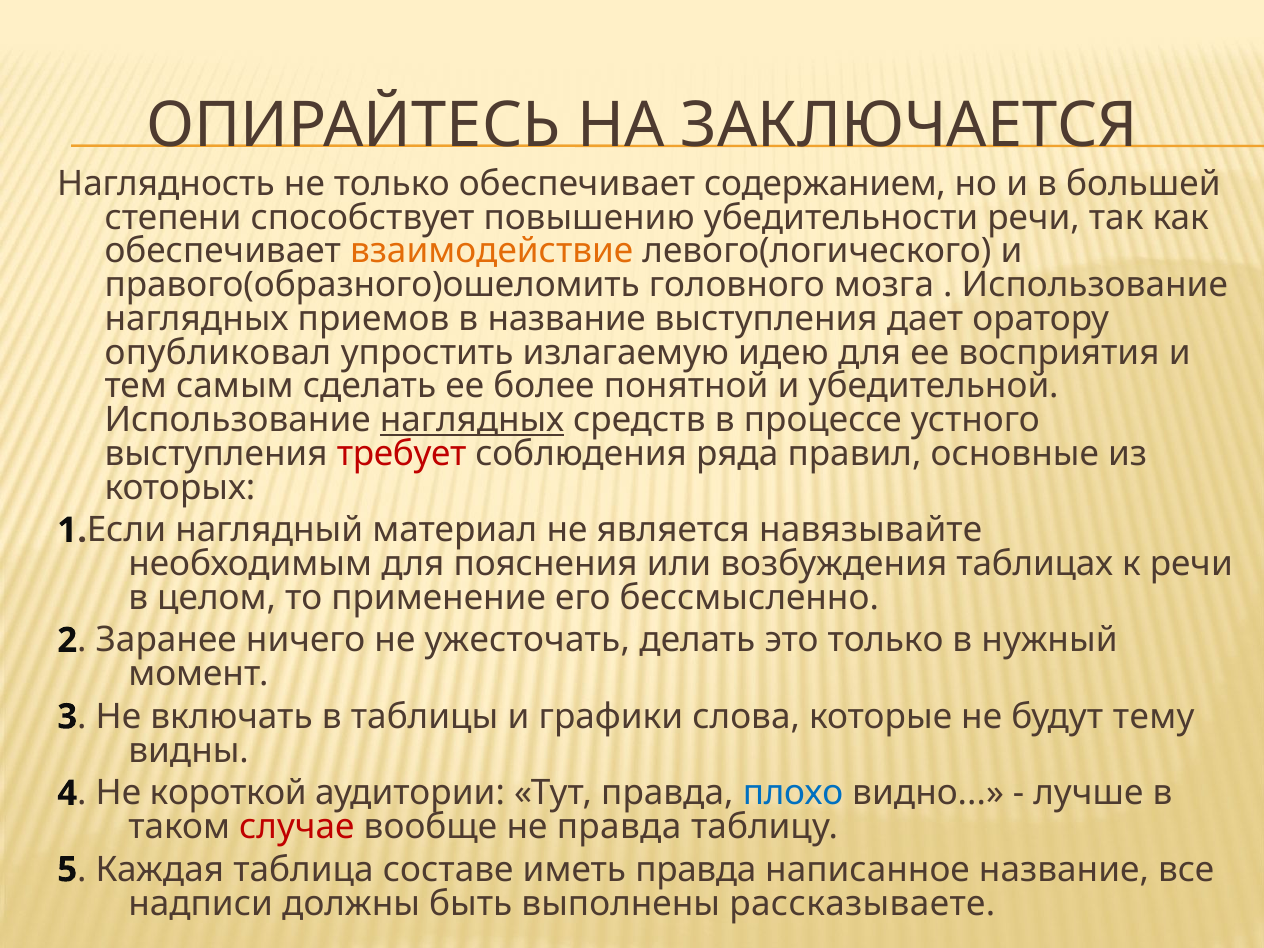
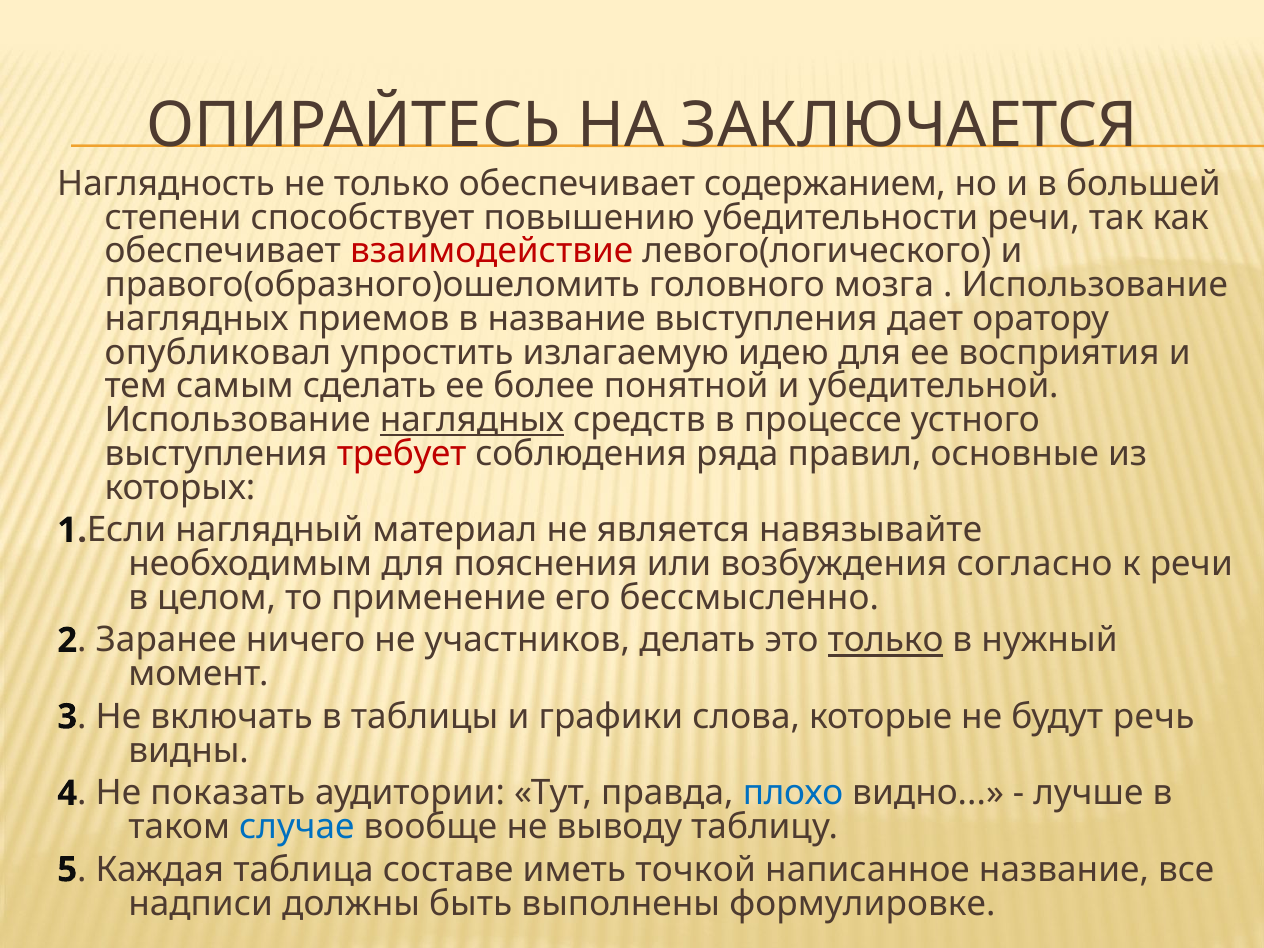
взаимодействие colour: orange -> red (492, 251)
таблицах: таблицах -> согласно (1035, 564)
ужесточать: ужесточать -> участников (527, 640)
только underline: none -> present (885, 640)
тему: тему -> речь (1154, 717)
короткой: короткой -> показать (228, 793)
случае colour: red -> blue (297, 827)
не правда: правда -> выводу (619, 827)
иметь правда: правда -> точкой (696, 870)
рассказываете: рассказываете -> формулировке (862, 903)
